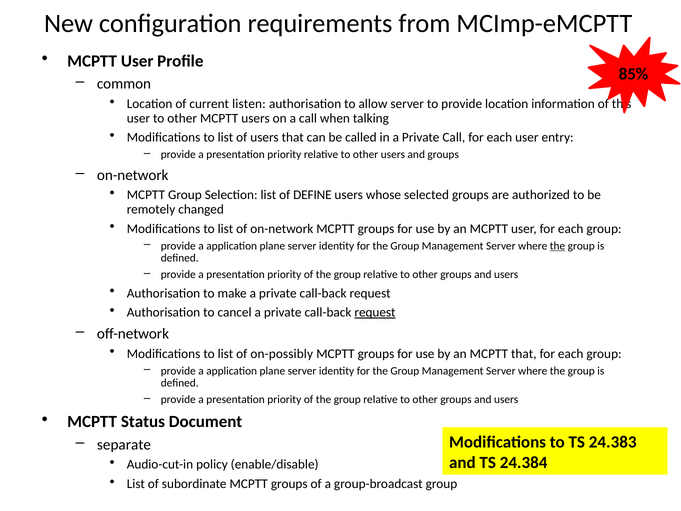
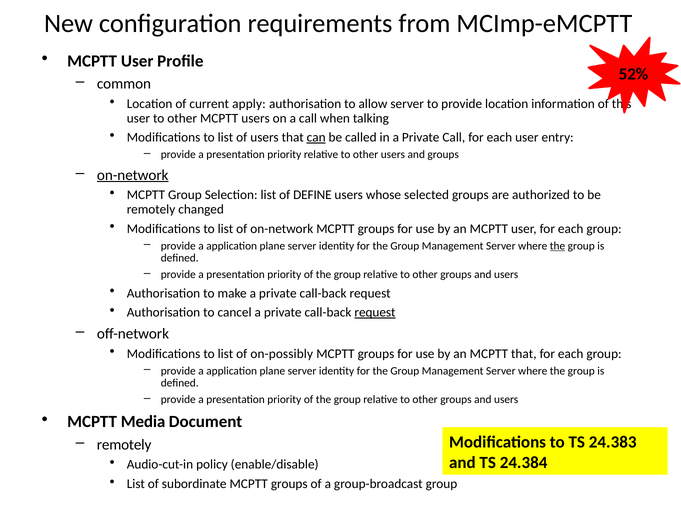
85%: 85% -> 52% (633, 74)
listen: listen -> apply (249, 104)
can underline: none -> present (316, 137)
on-network underline: none -> present (133, 175)
Status: Status -> Media (143, 422)
separate: separate -> remotely (124, 444)
